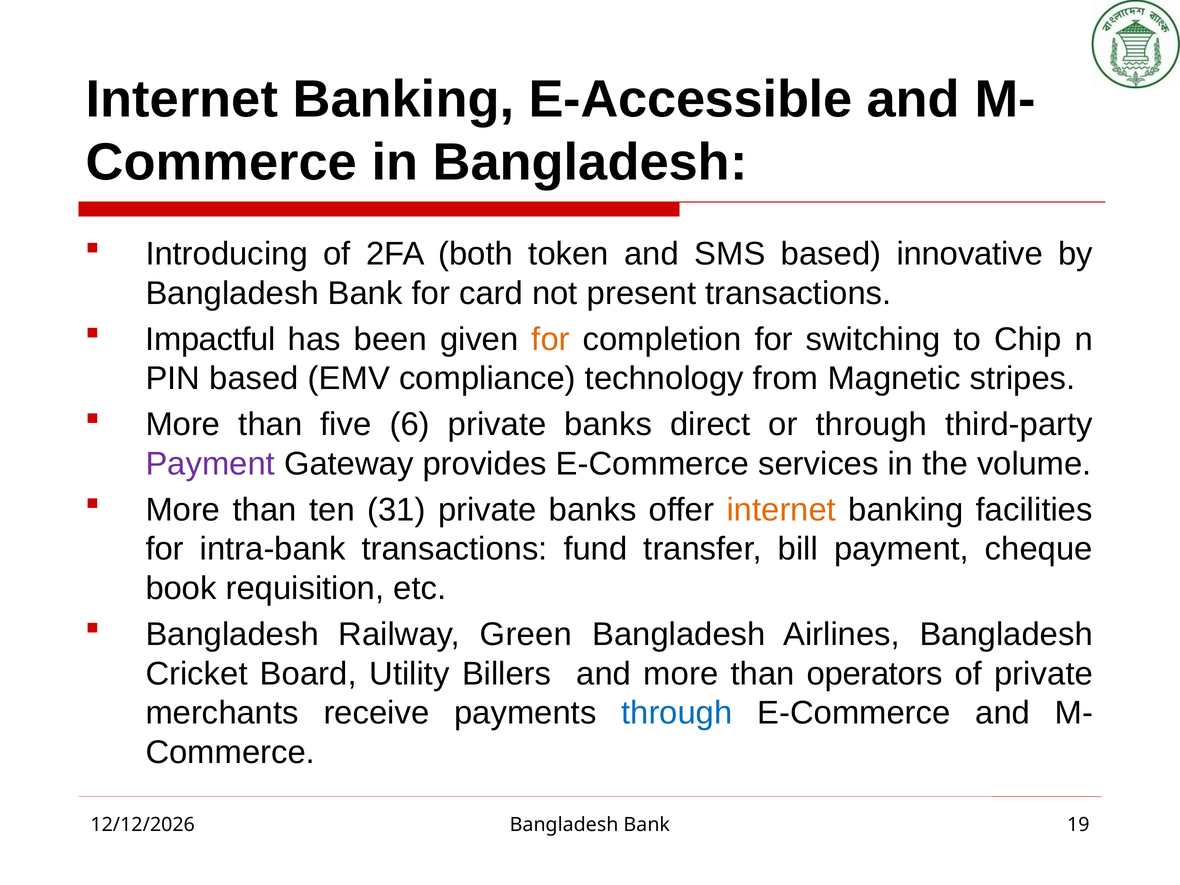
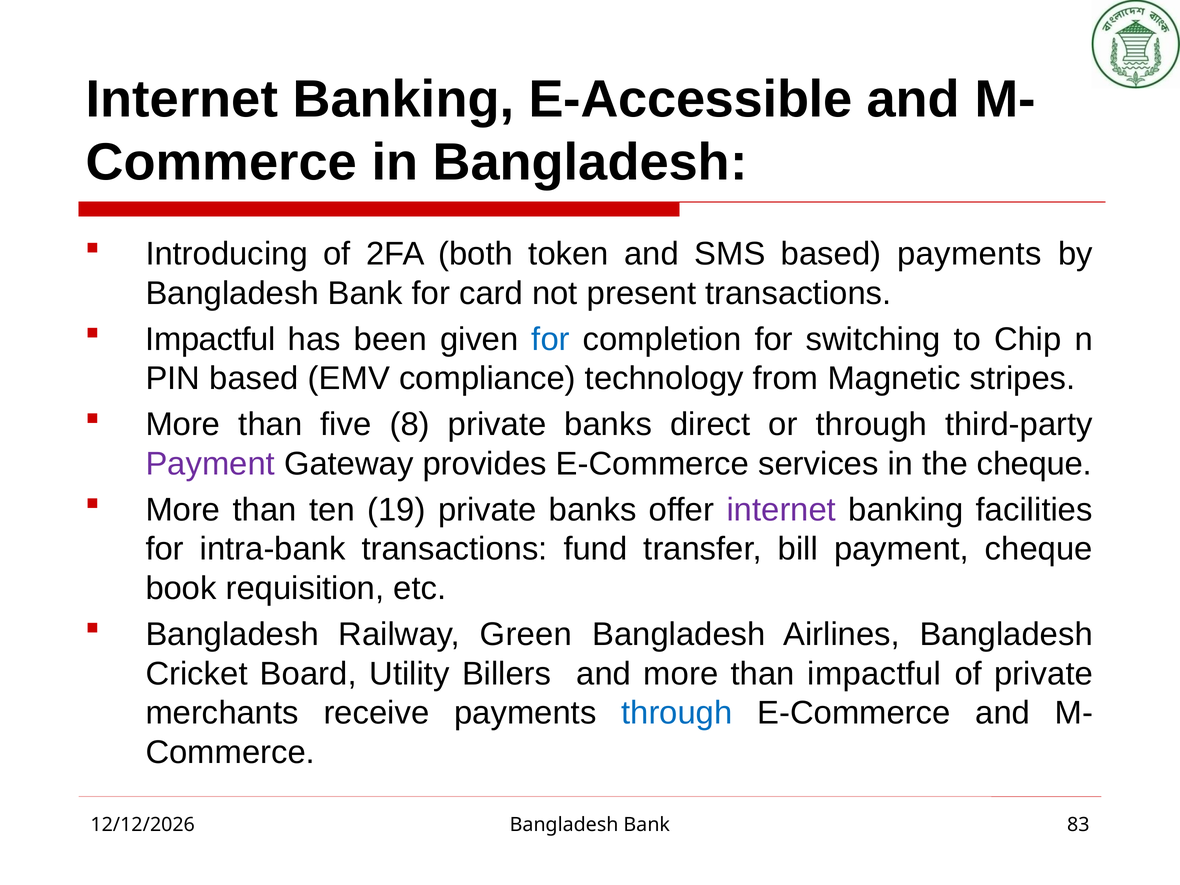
based innovative: innovative -> payments (970, 254)
for colour: orange -> blue (551, 339)
6: 6 -> 8 (410, 425)
the volume: volume -> cheque (1034, 464)
31: 31 -> 19 (396, 510)
internet colour: orange -> purple (781, 510)
than operators: operators -> impactful (874, 674)
19: 19 -> 83 (1078, 825)
